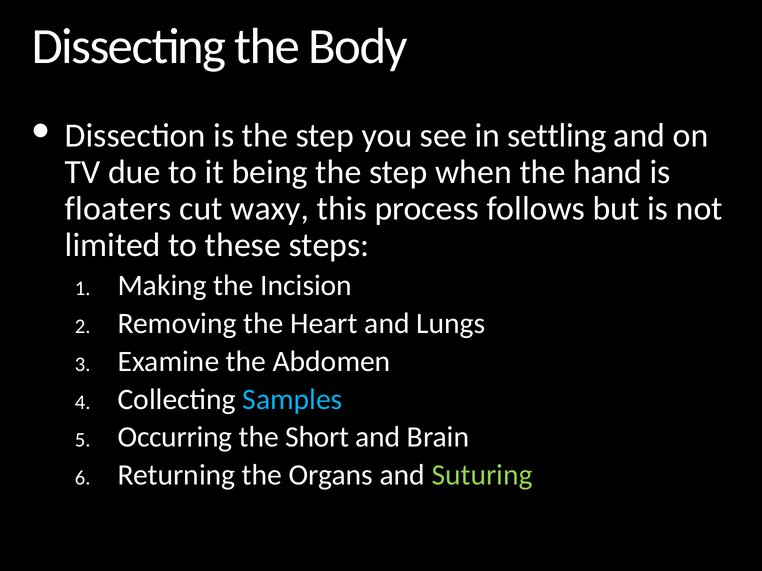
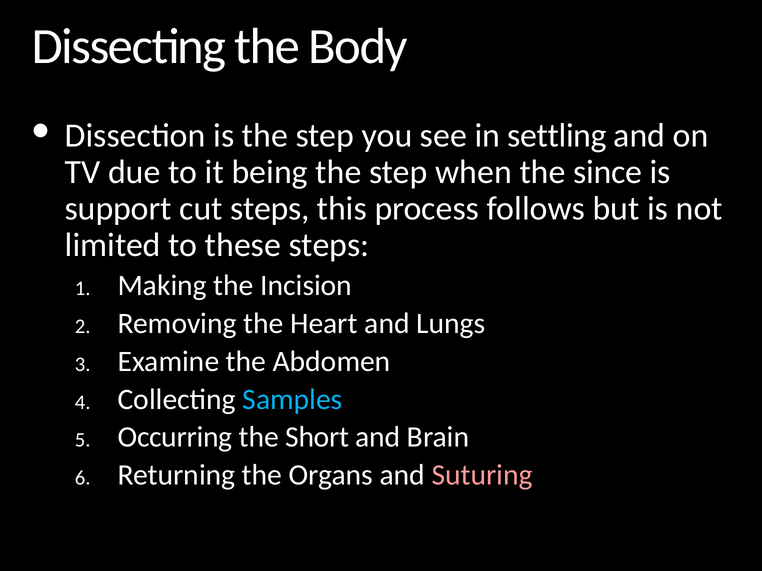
hand: hand -> since (608, 172)
floaters: floaters -> support (118, 209)
cut waxy: waxy -> steps (270, 209)
Suturing colour: light green -> pink (482, 476)
